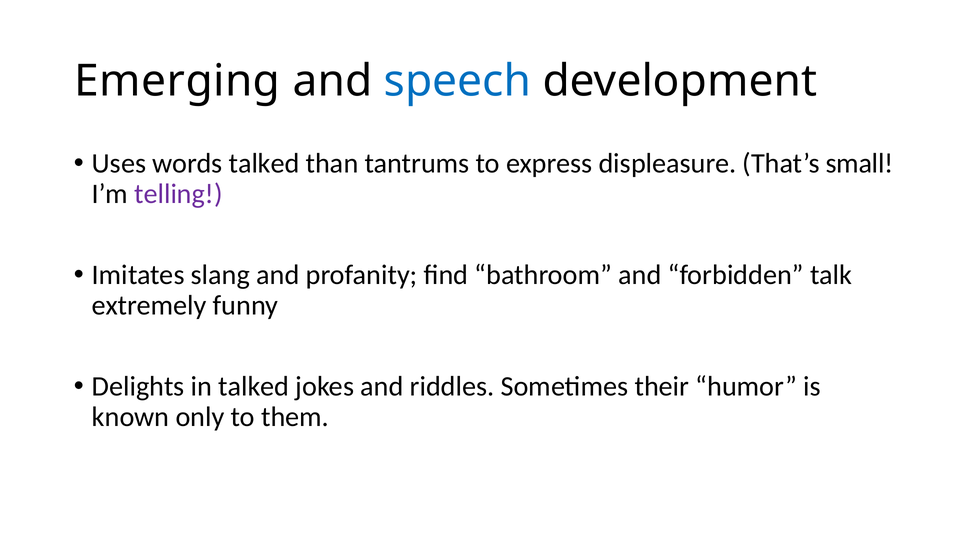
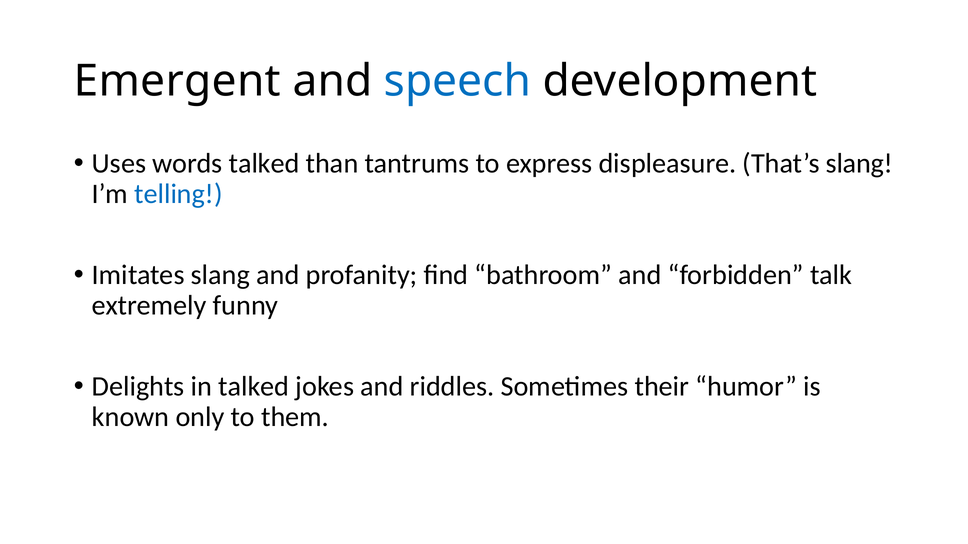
Emerging: Emerging -> Emergent (177, 81)
That’s small: small -> slang (860, 164)
telling colour: purple -> blue (178, 194)
